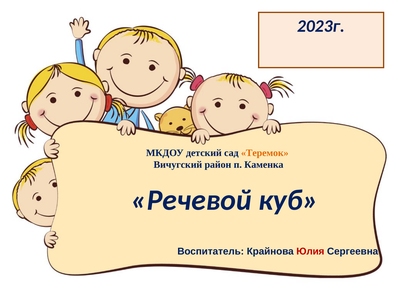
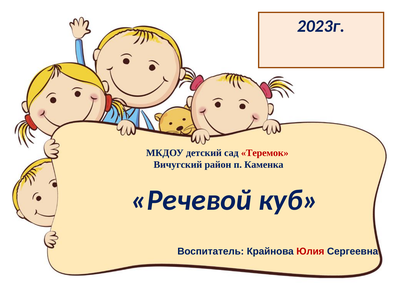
Теремок colour: orange -> red (265, 153)
